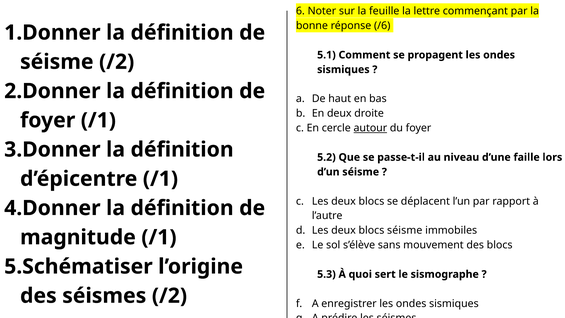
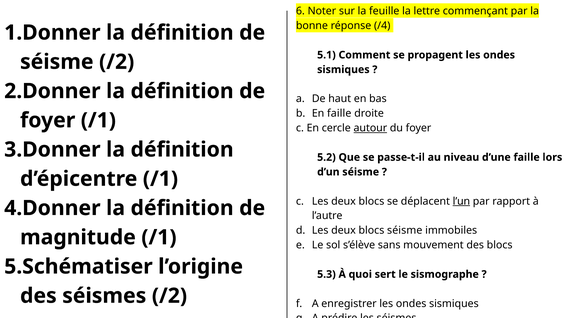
/6: /6 -> /4 (382, 26)
En deux: deux -> faille (339, 113)
l’un underline: none -> present (461, 201)
